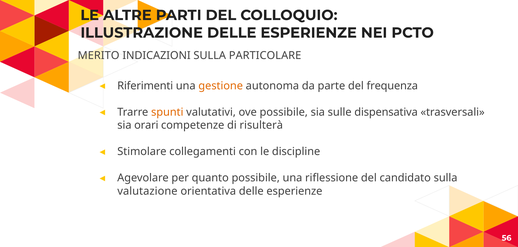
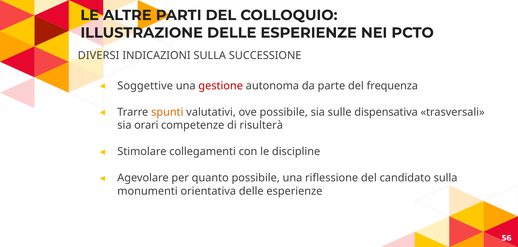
MERITO: MERITO -> DIVERSI (99, 56)
PARTICOLARE: PARTICOLARE -> SUCCESSIONE (265, 56)
Riferimenti: Riferimenti -> Soggettive (145, 86)
gestione colour: orange -> red (221, 86)
valutazione: valutazione -> monumenti (148, 191)
